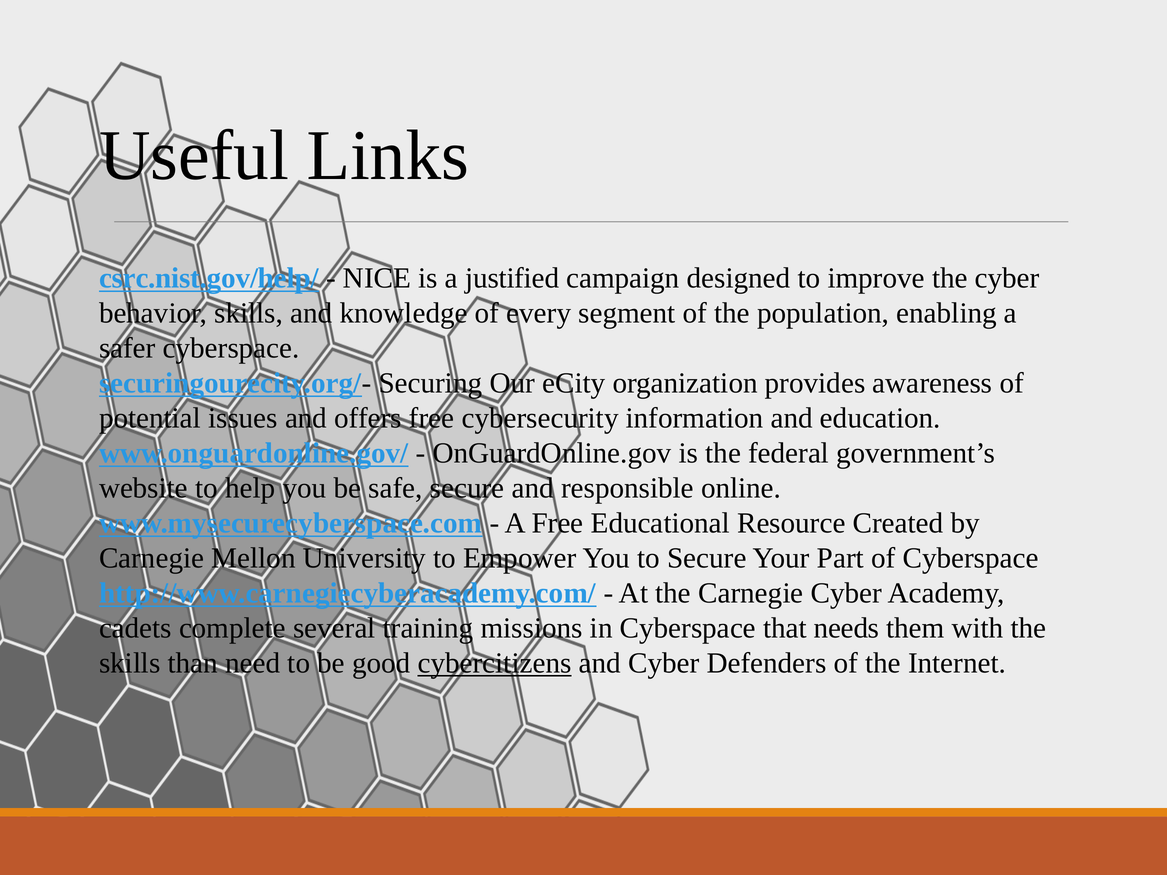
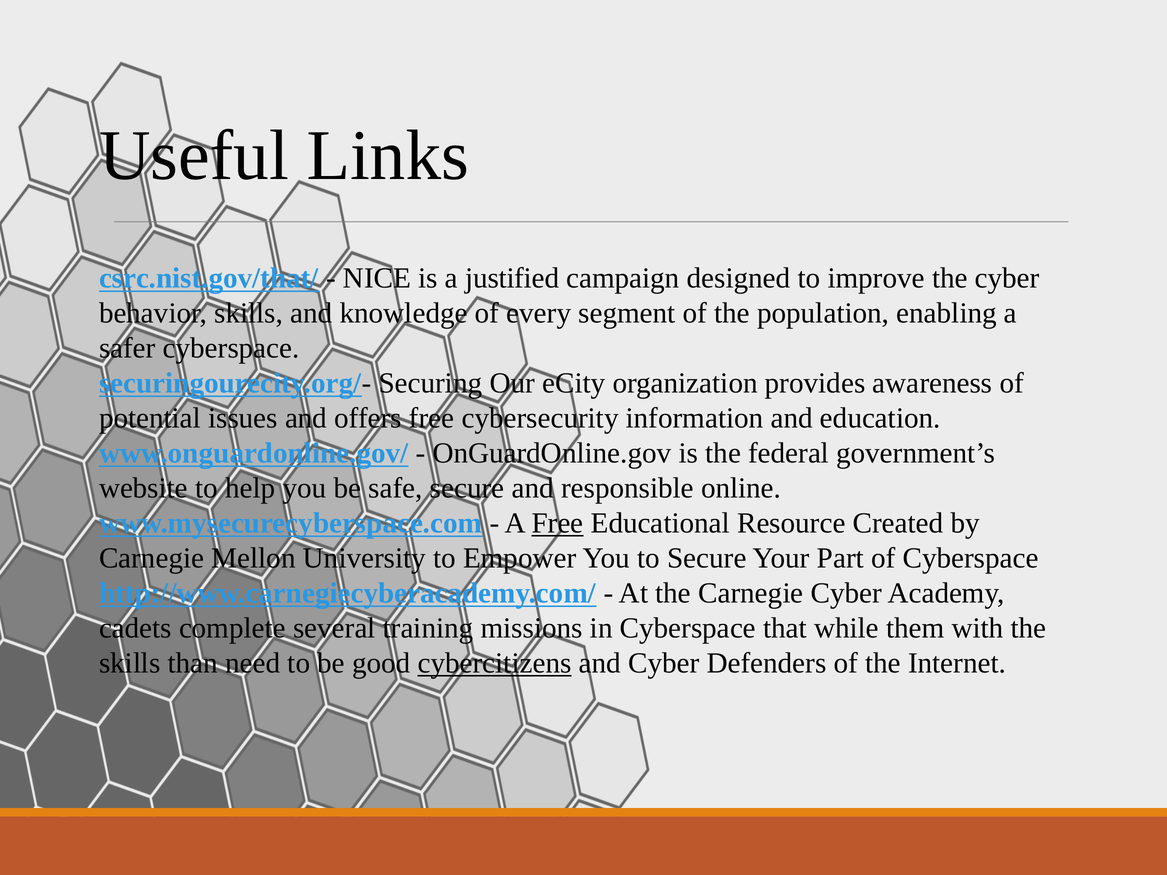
csrc.nist.gov/help/: csrc.nist.gov/help/ -> csrc.nist.gov/that/ (209, 278)
Free underline: none -> present (557, 523)
needs: needs -> while (846, 628)
